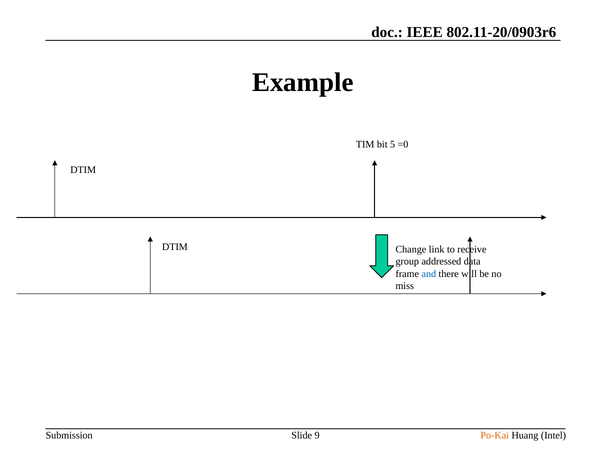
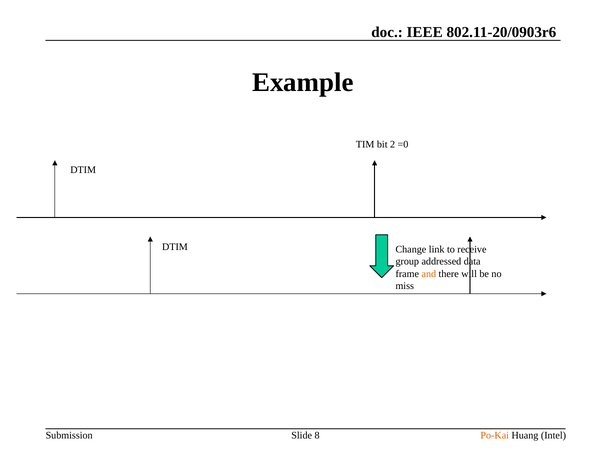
5: 5 -> 2 (393, 145)
and colour: blue -> orange (429, 274)
9: 9 -> 8 (317, 436)
